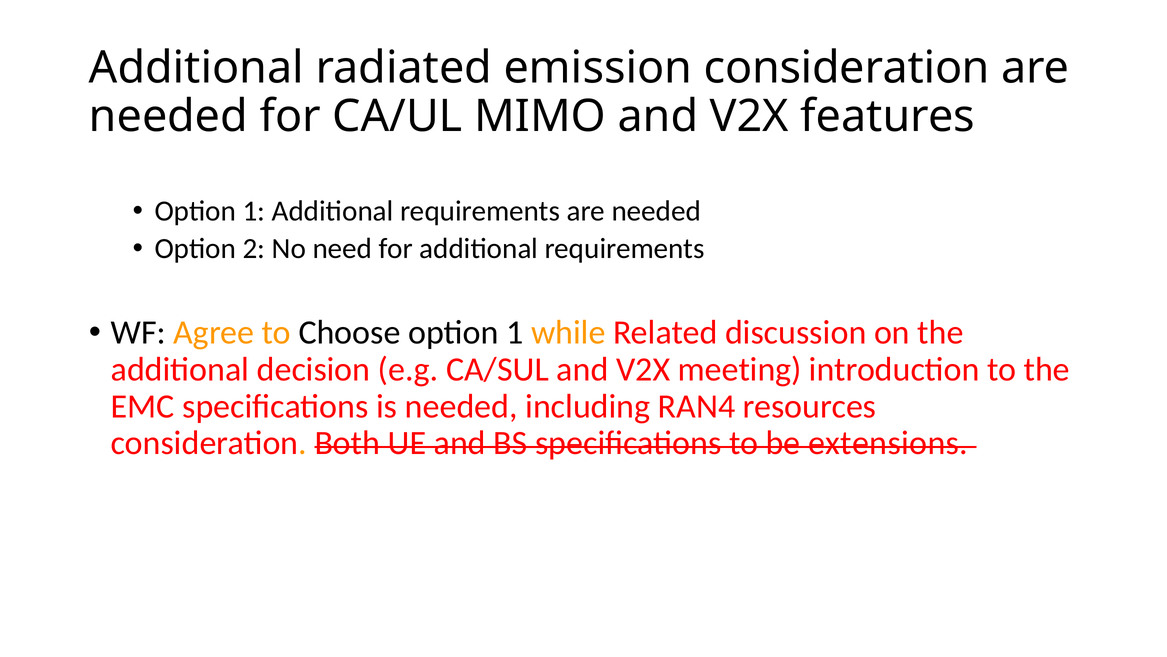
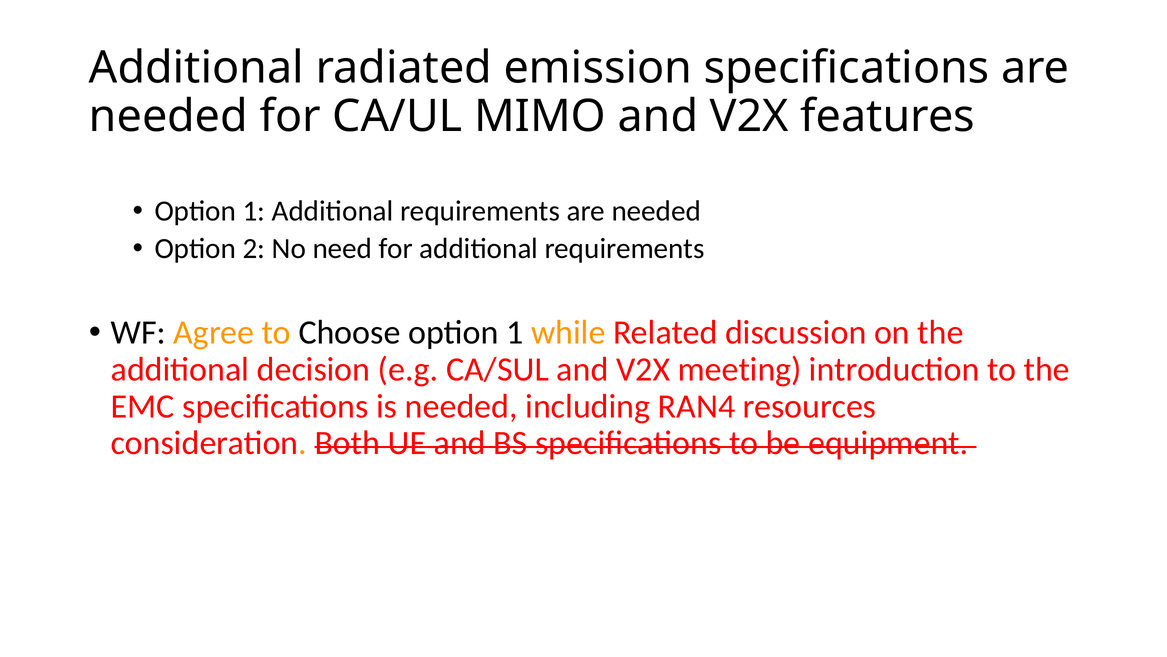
emission consideration: consideration -> specifications (847, 68)
extensions: extensions -> equipment (888, 443)
